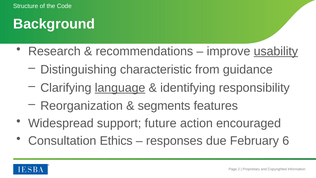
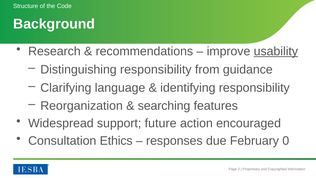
Distinguishing characteristic: characteristic -> responsibility (156, 69)
language underline: present -> none (120, 88)
segments: segments -> searching (164, 106)
6: 6 -> 0 (286, 141)
